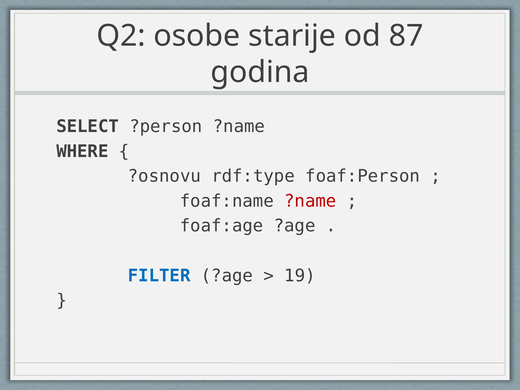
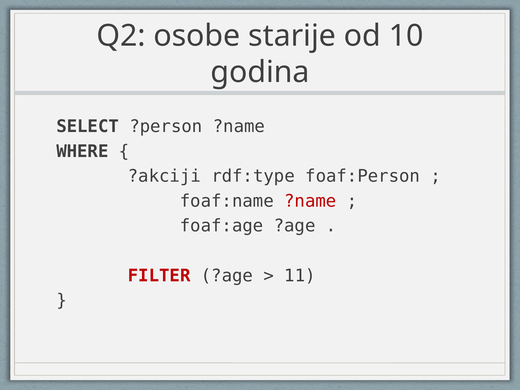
87: 87 -> 10 (406, 36)
?osnovu: ?osnovu -> ?akciji (164, 176)
FILTER colour: blue -> red (159, 276)
19: 19 -> 11 (300, 276)
